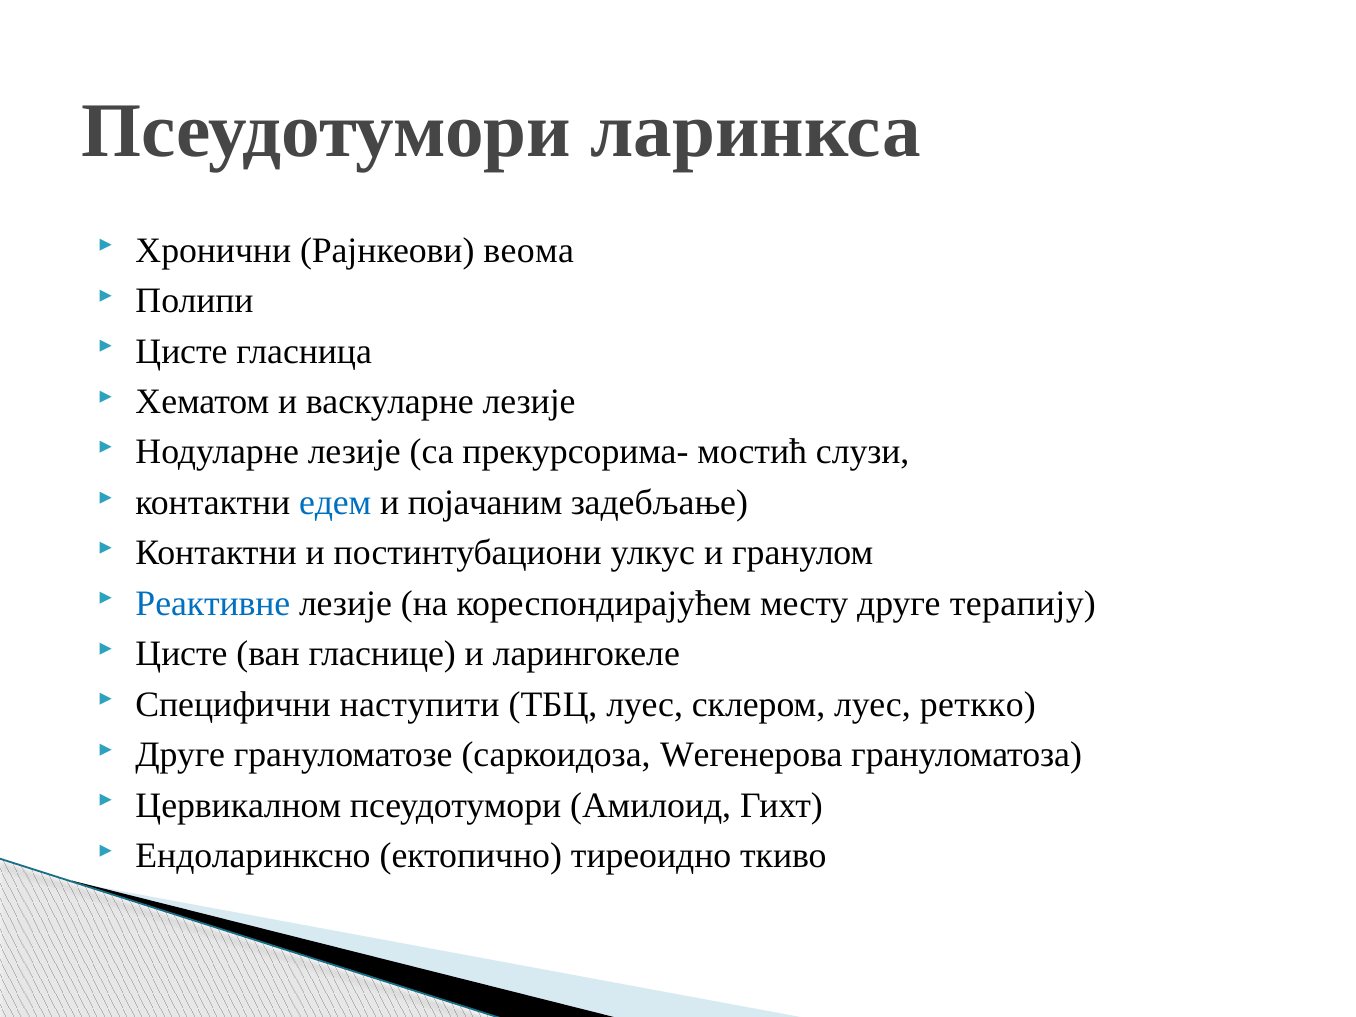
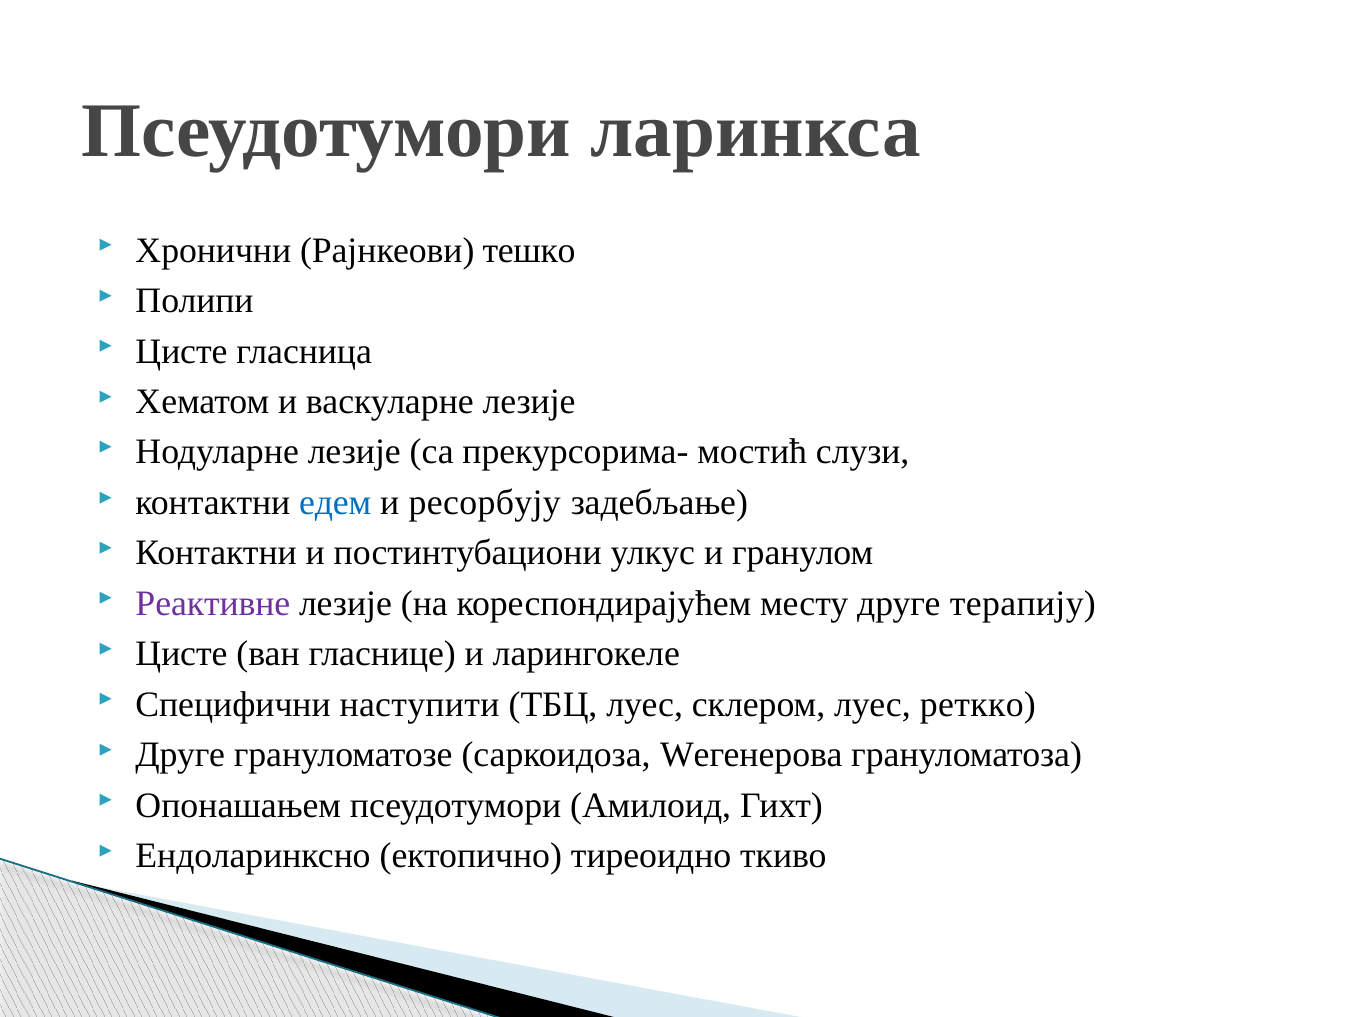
веома: веома -> тешко (529, 250)
појачаним: појачаним -> ресорбују (485, 503)
Реактивне colour: blue -> purple (213, 604)
Цервикалном: Цервикалном -> Опонашањем (238, 805)
